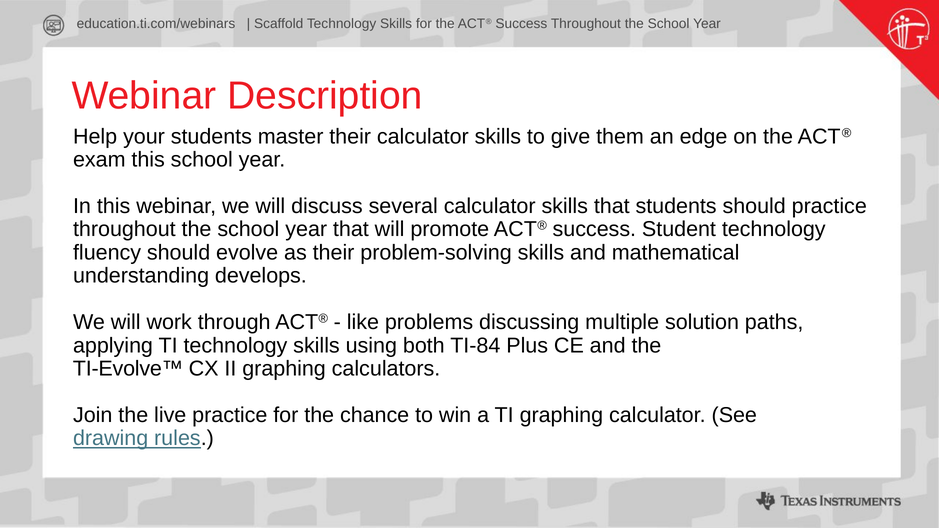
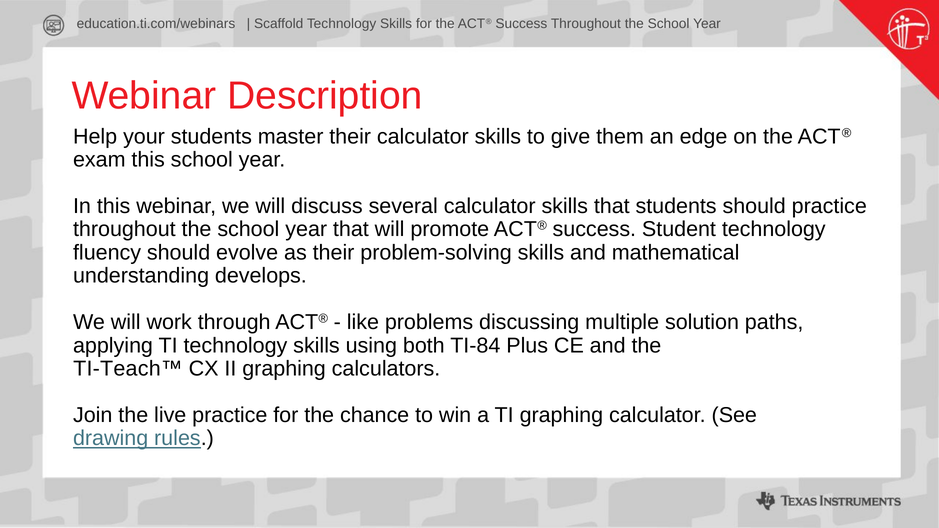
TI-Evolve™: TI-Evolve™ -> TI-Teach™ (128, 369)
